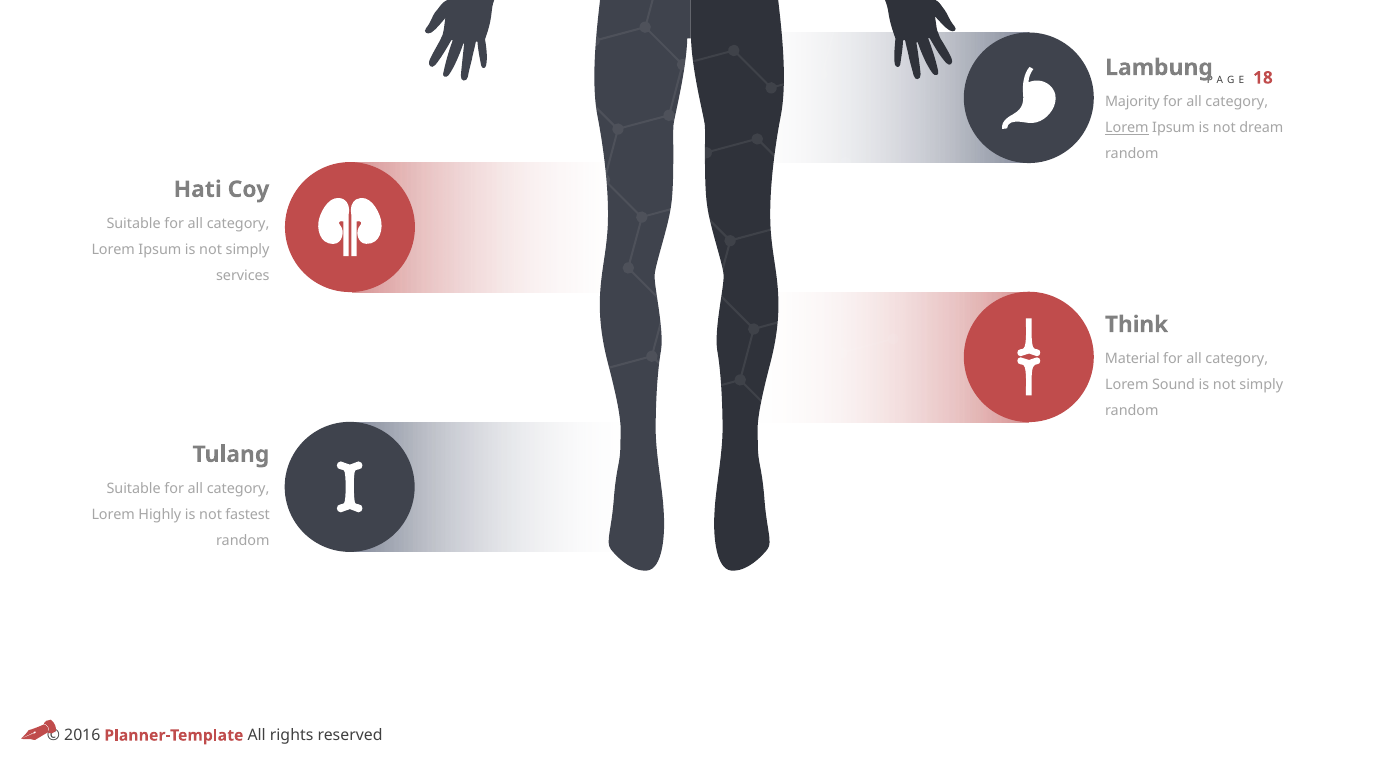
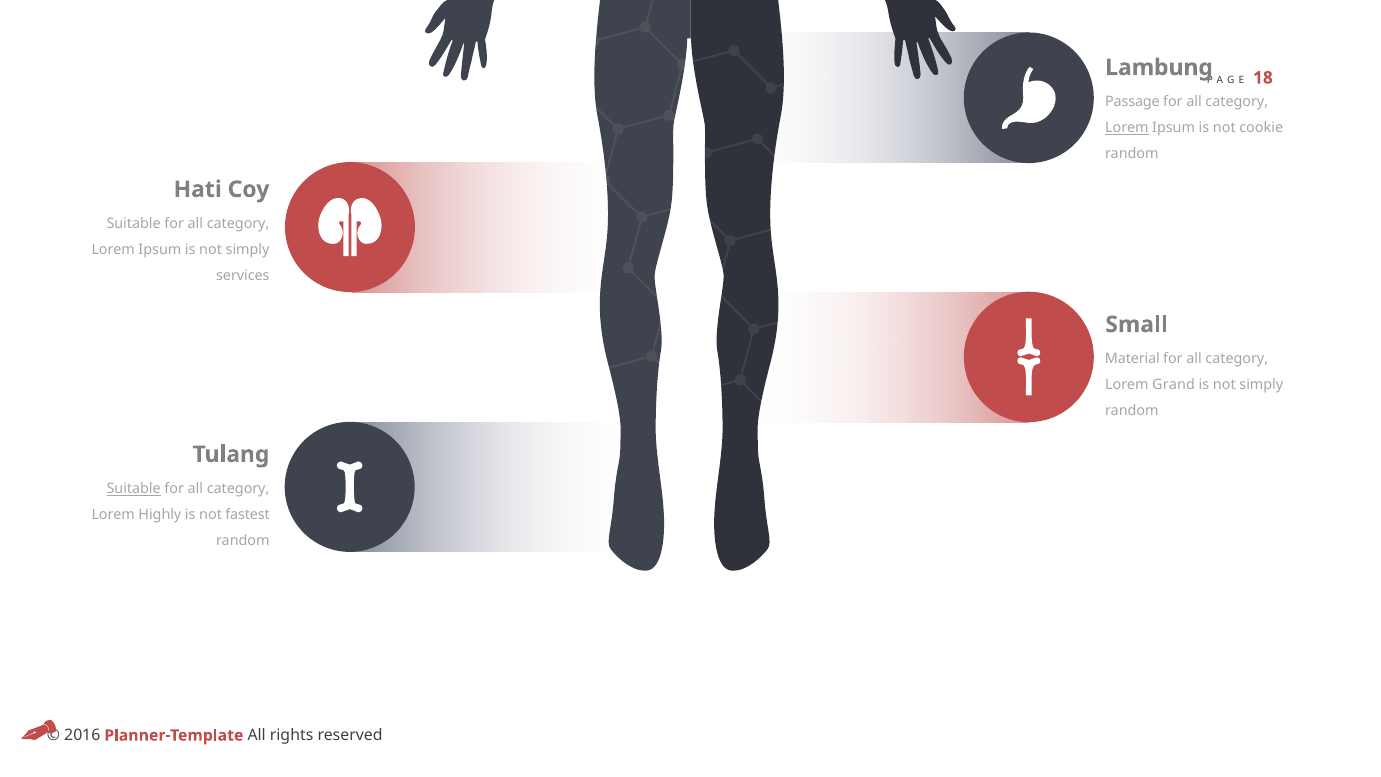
Majority: Majority -> Passage (1132, 102)
dream: dream -> cookie (1261, 128)
Think: Think -> Small (1136, 324)
Sound: Sound -> Grand (1174, 385)
Suitable underline: none -> present (134, 489)
